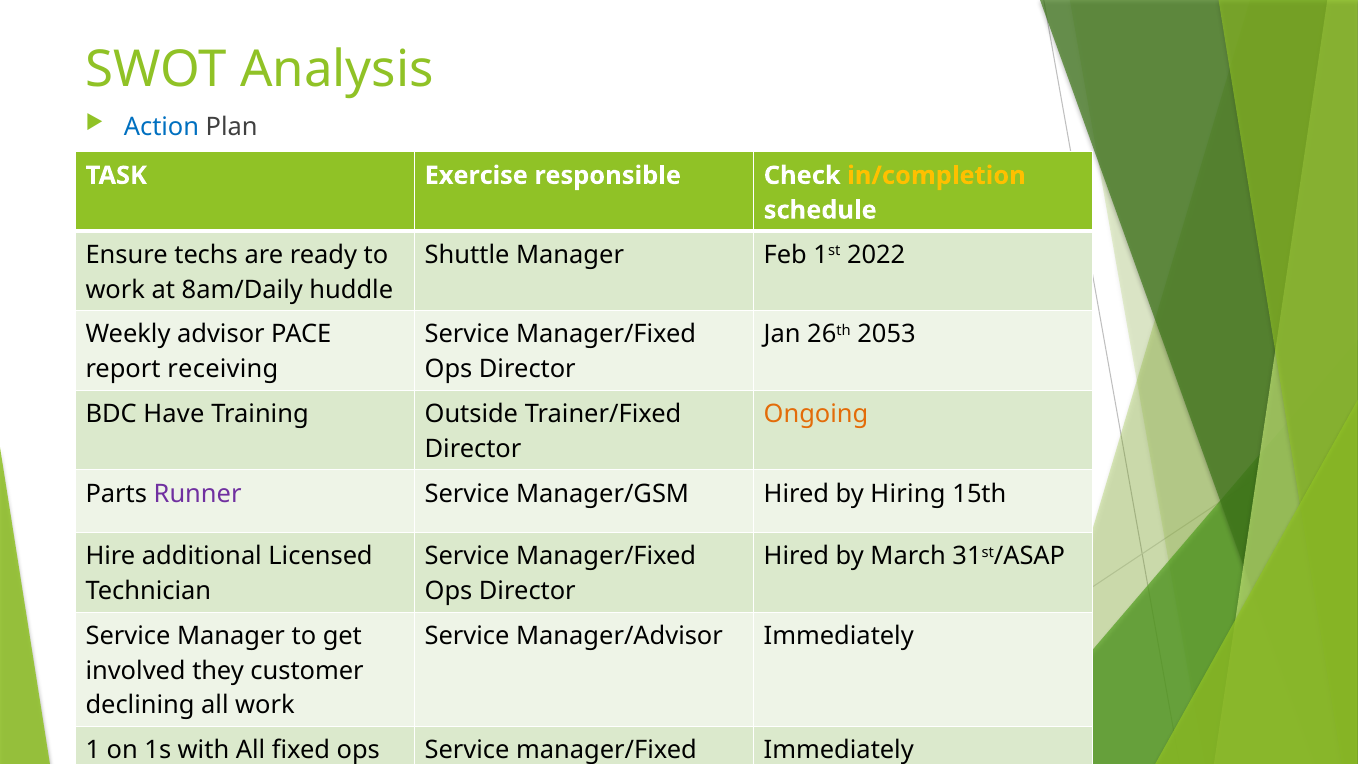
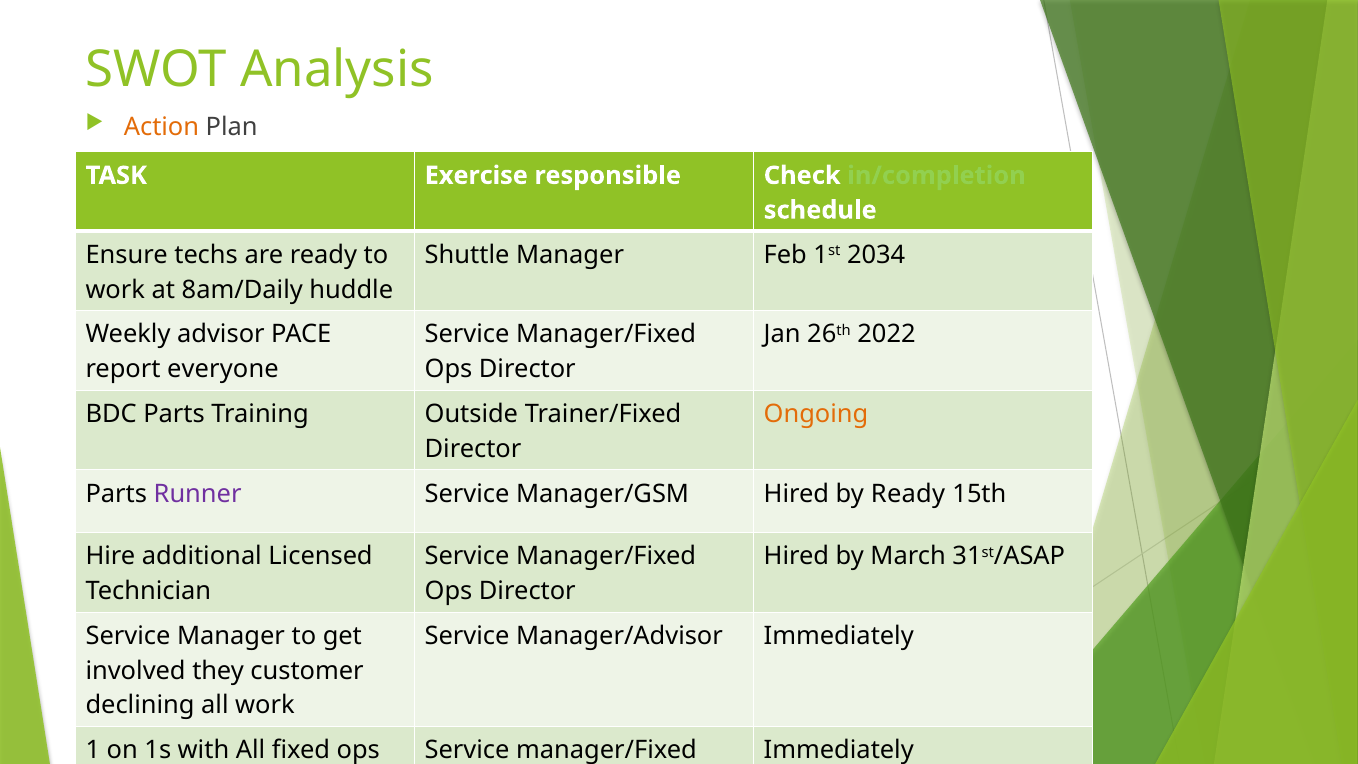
Action colour: blue -> orange (161, 127)
in/completion colour: yellow -> light green (936, 175)
2022: 2022 -> 2034 (876, 255)
2053: 2053 -> 2022 (887, 335)
receiving: receiving -> everyone (223, 369)
BDC Have: Have -> Parts (174, 414)
by Hiring: Hiring -> Ready (908, 494)
